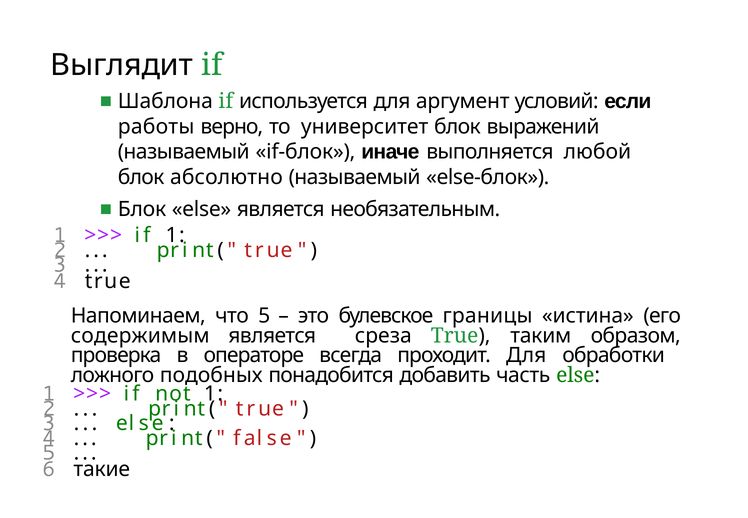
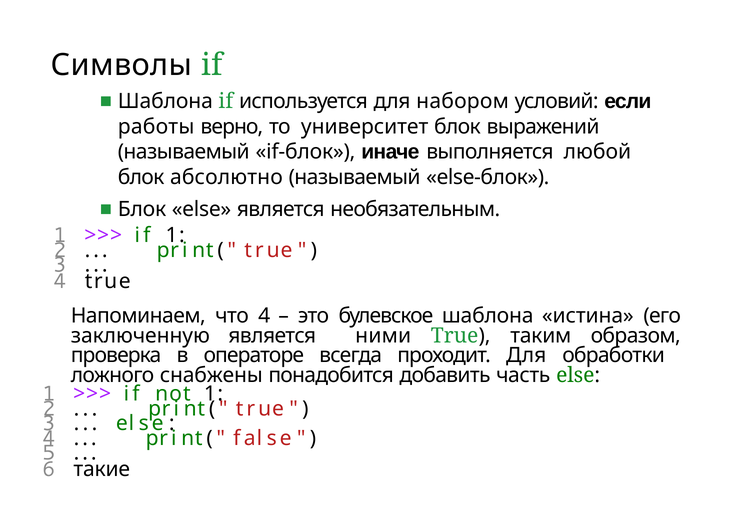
Выглядит: Выглядит -> Символы (121, 65)
аргумент: аргумент -> набором (463, 101)
что 5: 5 -> 4 (264, 316)
булевское границы: границы -> шаблона (488, 316)
содержимым: содержимым -> заключенную (140, 335)
среза: среза -> ними (383, 335)
подобных: подобных -> снабжены (211, 375)
